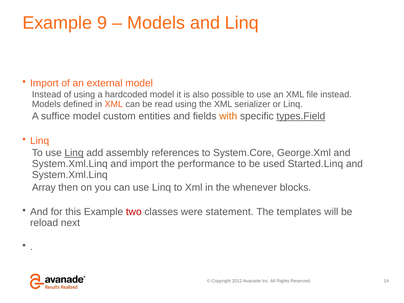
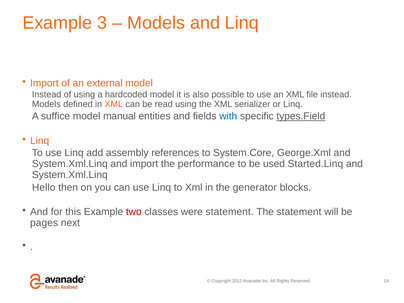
9: 9 -> 3 (102, 23)
custom: custom -> manual (119, 116)
with colour: orange -> blue (228, 116)
Linq underline: present -> none (74, 153)
Array: Array -> Hello (44, 187)
whenever: whenever -> generator (255, 187)
The templates: templates -> statement (299, 212)
reload: reload -> pages (44, 223)
